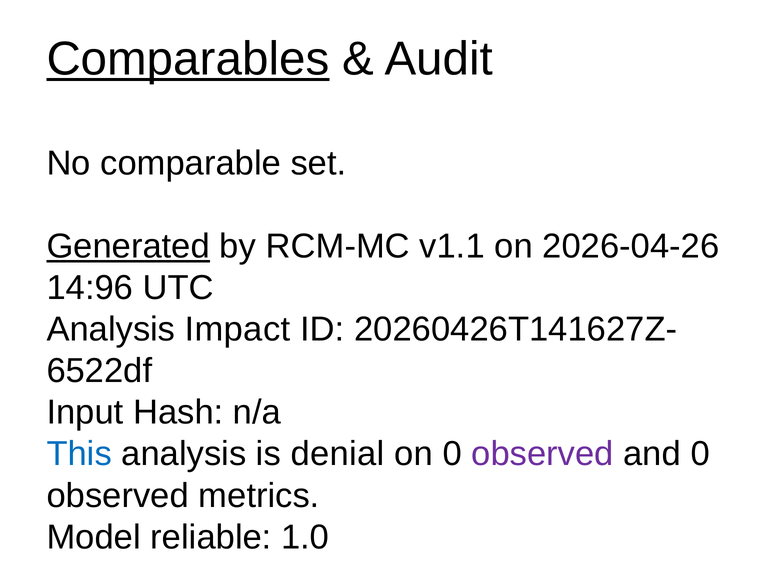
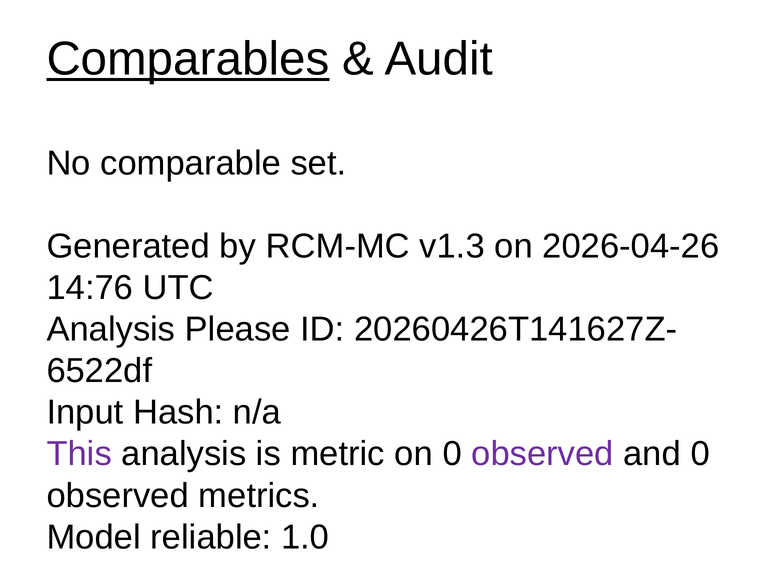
Generated underline: present -> none (128, 246)
v1.1: v1.1 -> v1.3 (452, 246)
14:96: 14:96 -> 14:76 (90, 288)
Impact: Impact -> Please (238, 329)
This colour: blue -> purple (79, 454)
denial: denial -> metric (338, 454)
